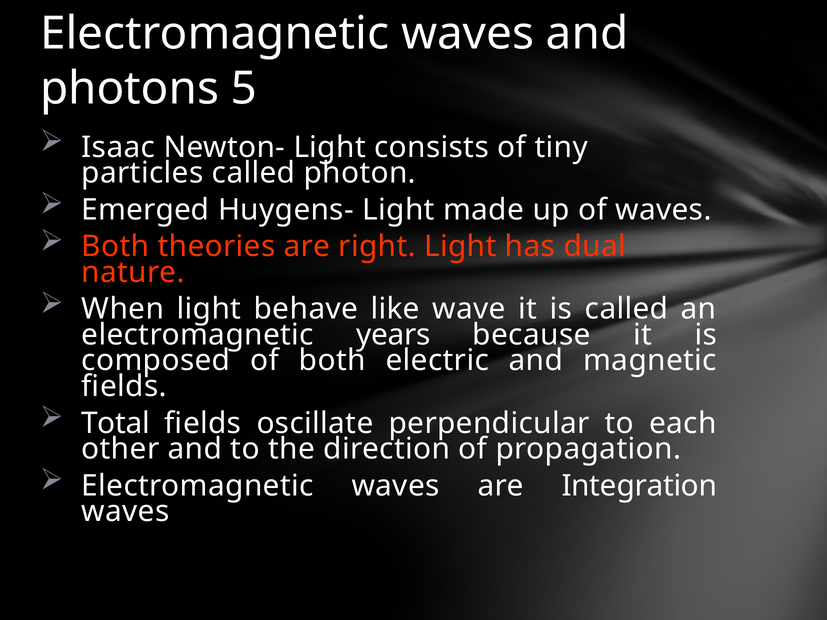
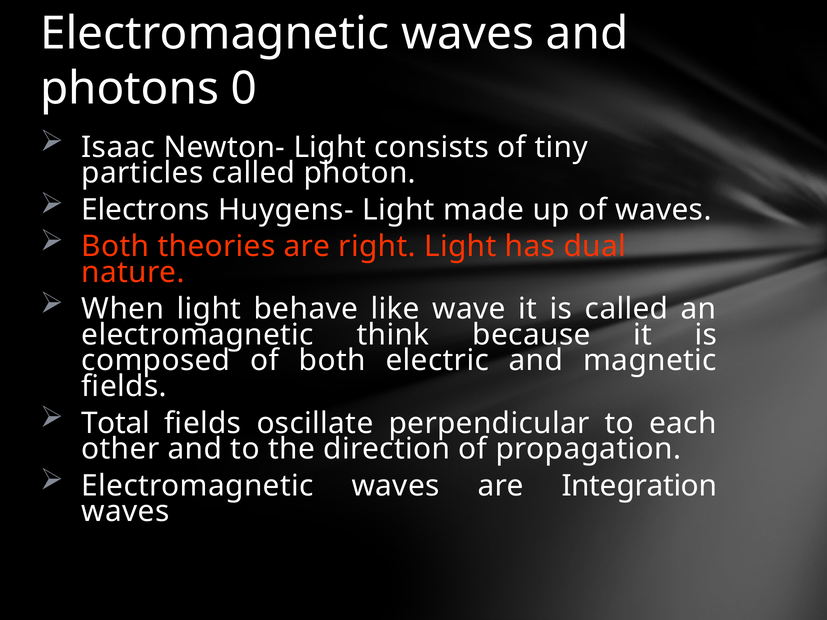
5: 5 -> 0 (244, 89)
Emerged: Emerged -> Electrons (146, 210)
years: years -> think (393, 335)
